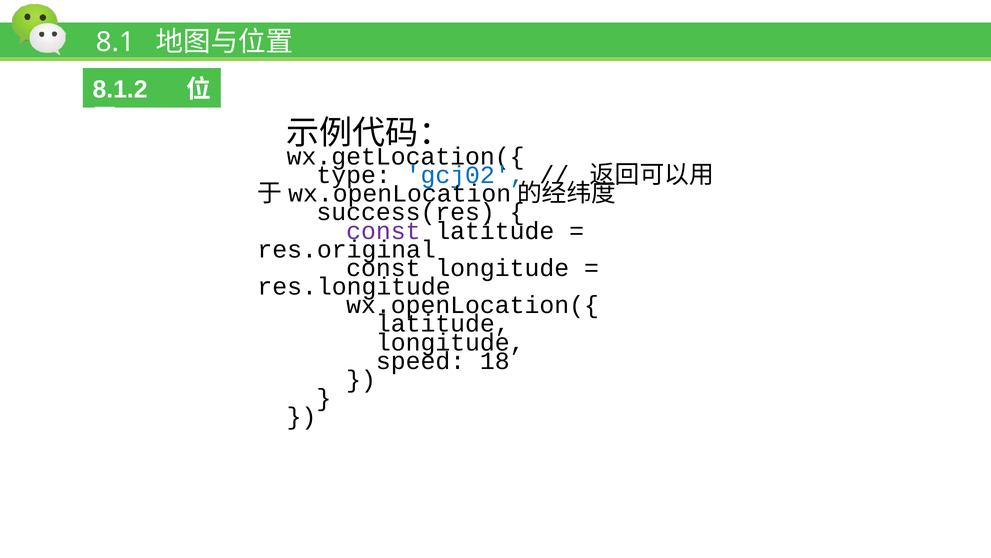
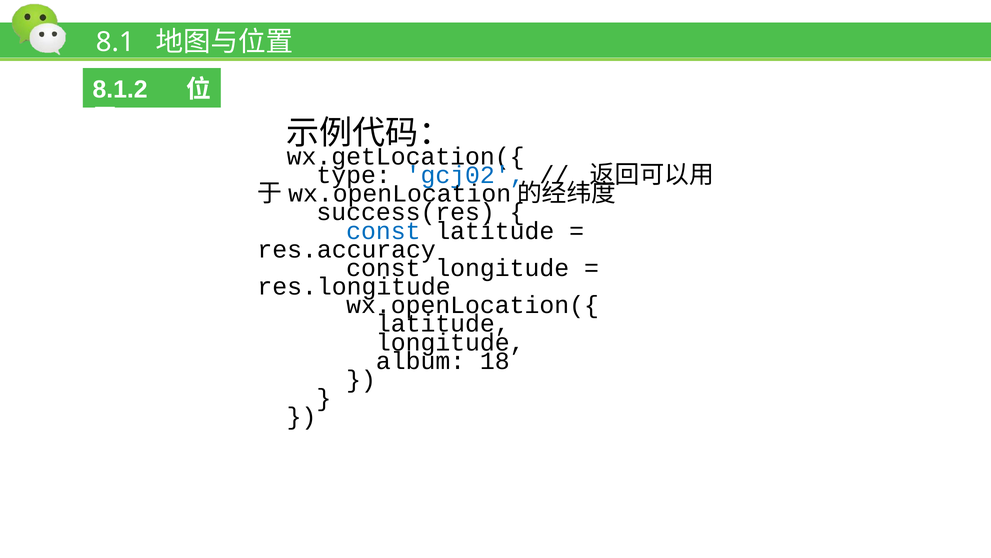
const colour: purple -> blue (383, 231)
res.original: res.original -> res.accuracy (347, 249)
speed: speed -> album (421, 361)
